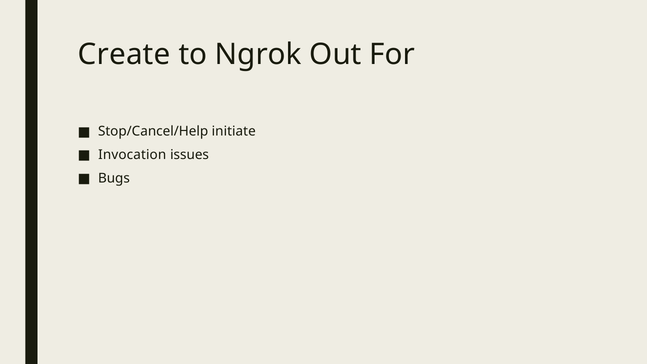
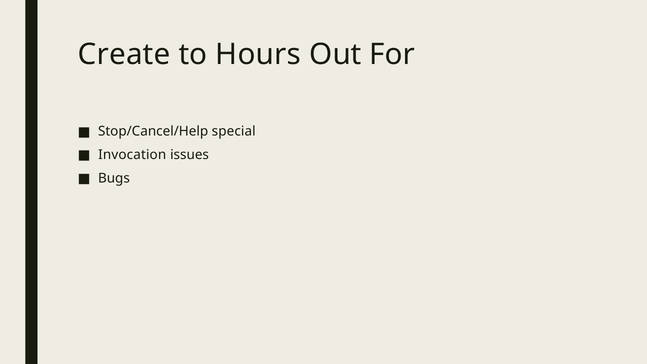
Ngrok: Ngrok -> Hours (258, 54)
initiate: initiate -> special (234, 131)
